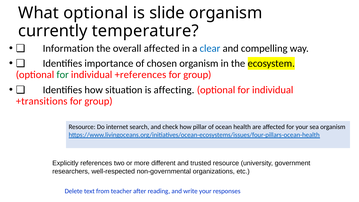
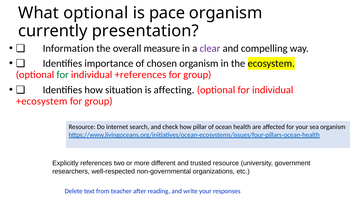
slide: slide -> pace (167, 13)
temperature: temperature -> presentation (145, 31)
overall affected: affected -> measure (162, 48)
clear colour: blue -> purple (210, 48)
+transitions: +transitions -> +ecosystem (42, 101)
